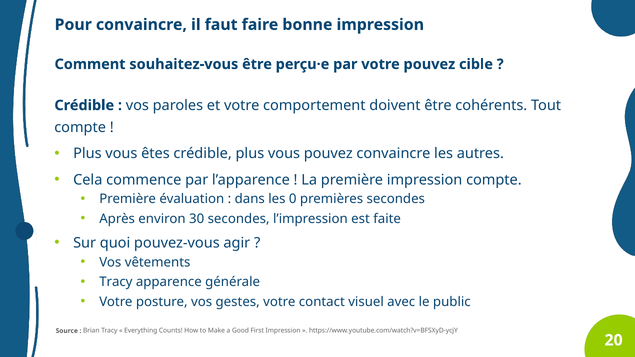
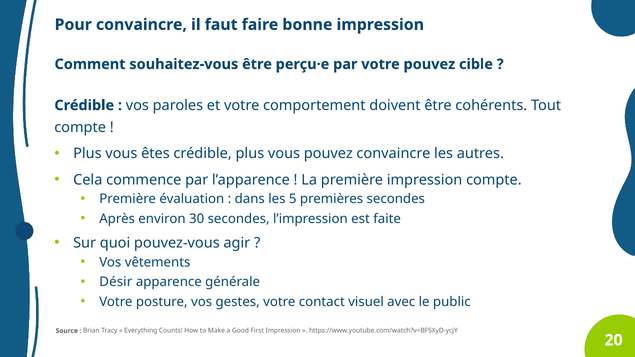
0: 0 -> 5 (293, 199)
Tracy: Tracy -> Désir (116, 282)
